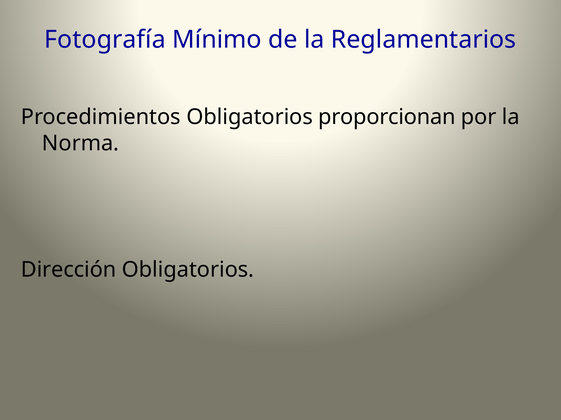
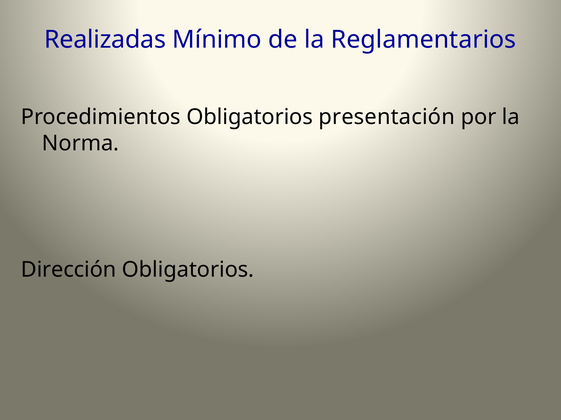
Fotografía: Fotografía -> Realizadas (105, 40)
proporcionan: proporcionan -> presentación (387, 117)
